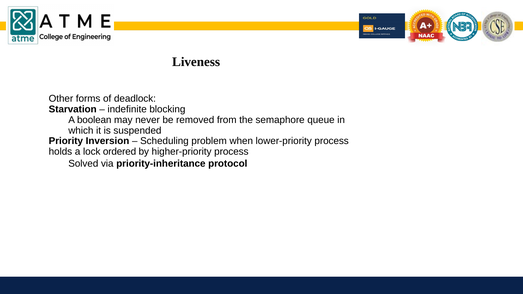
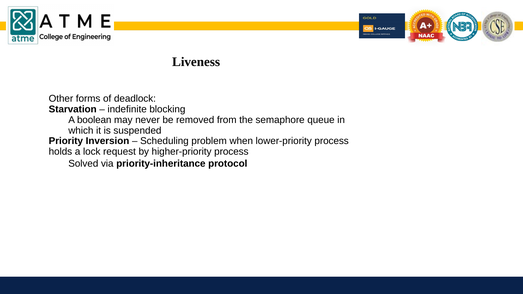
ordered: ordered -> request (119, 152)
